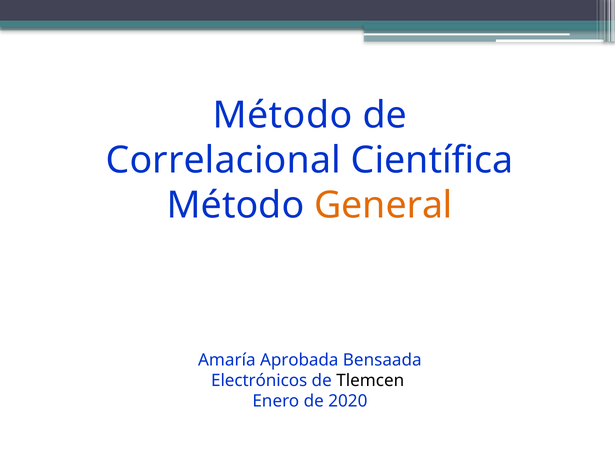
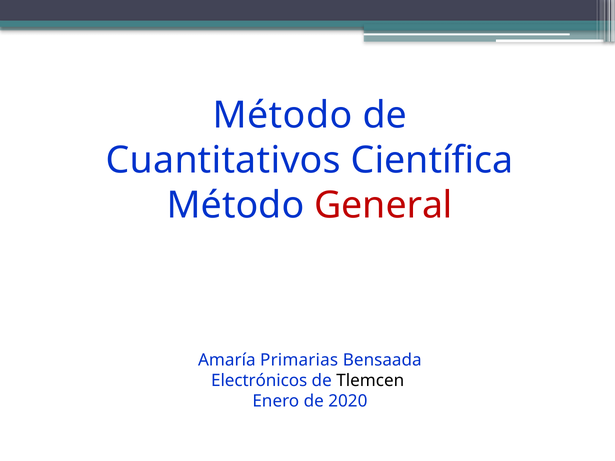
Correlacional: Correlacional -> Cuantitativos (223, 161)
General colour: orange -> red (383, 206)
Aprobada: Aprobada -> Primarias (299, 360)
